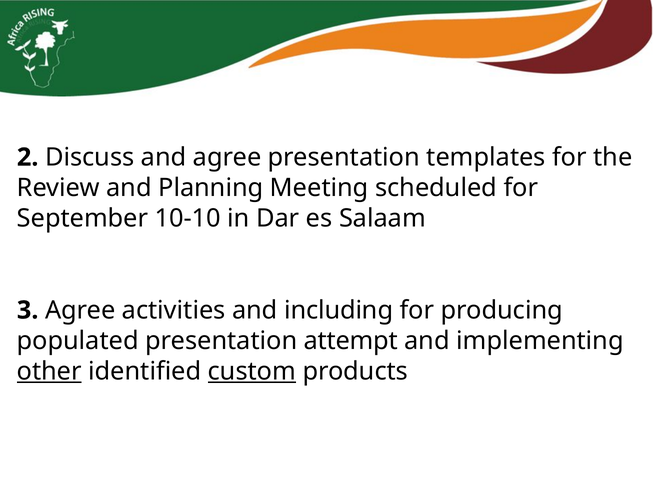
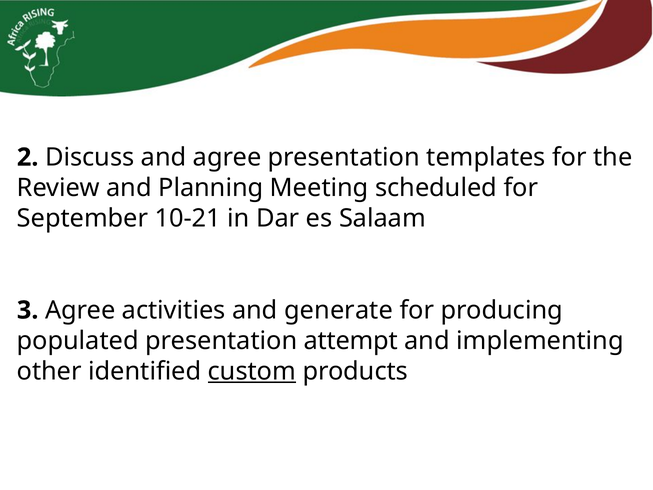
10-10: 10-10 -> 10-21 (188, 218)
including: including -> generate (339, 310)
other underline: present -> none (49, 371)
